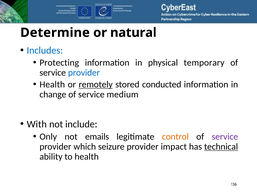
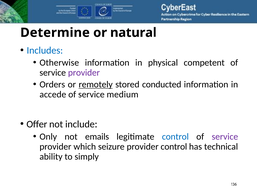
Protecting: Protecting -> Otherwise (59, 62)
temporary: temporary -> competent (204, 62)
provider colour: blue -> purple (84, 73)
Health: Health -> Orders (52, 84)
change: change -> accede (53, 94)
With: With -> Offer (37, 124)
control colour: orange -> blue (175, 136)
provider impact: impact -> control (174, 146)
technical underline: present -> none (221, 146)
to health: health -> simply (87, 156)
